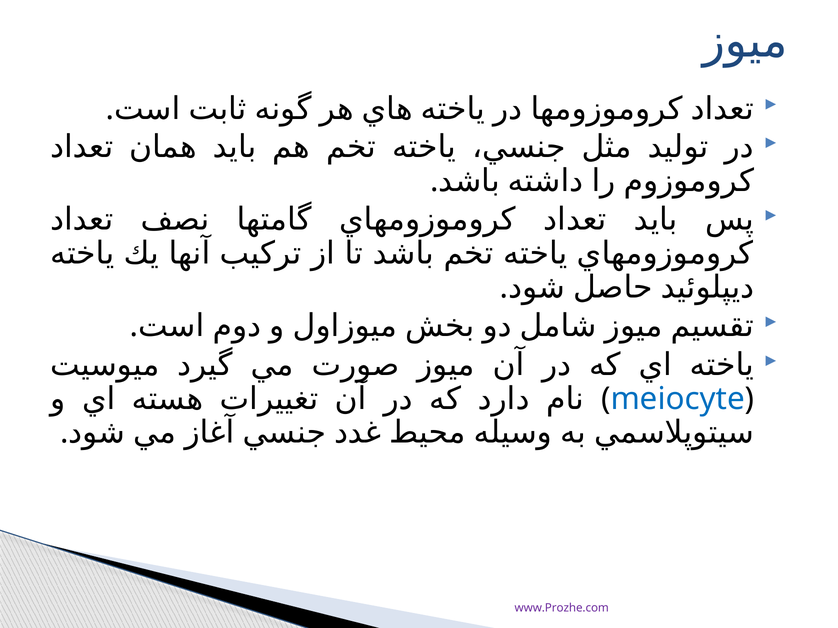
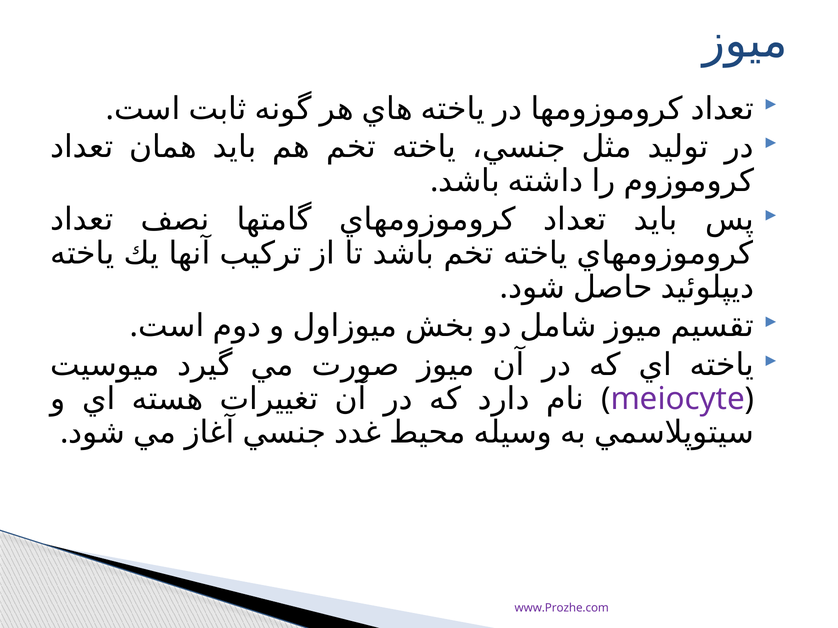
meiocyte colour: blue -> purple (678, 399)
